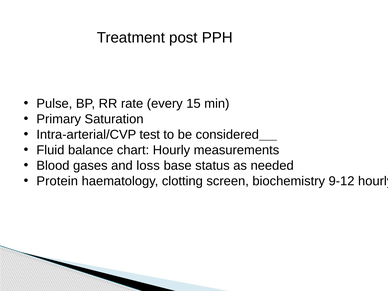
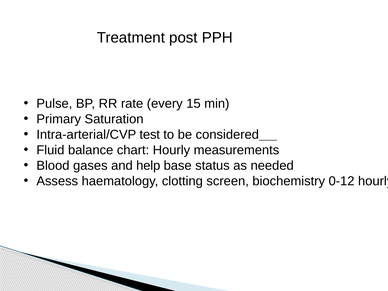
loss: loss -> help (148, 166)
Protein: Protein -> Assess (57, 181)
9-12: 9-12 -> 0-12 (342, 181)
